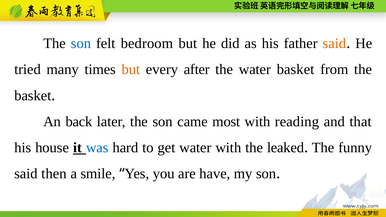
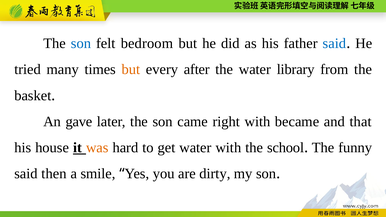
said colour: orange -> blue (334, 43)
water basket: basket -> library (296, 70)
back: back -> gave (79, 122)
most: most -> right (226, 122)
reading: reading -> became (297, 122)
was colour: blue -> orange (97, 148)
leaked: leaked -> school (286, 148)
have: have -> dirty (215, 174)
